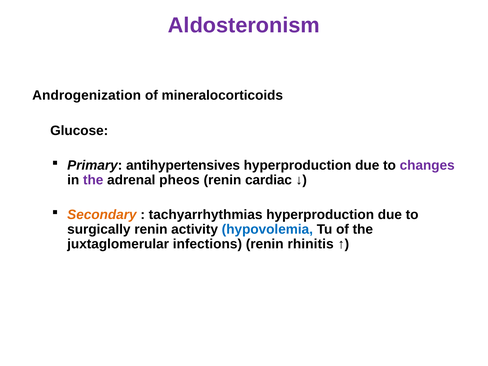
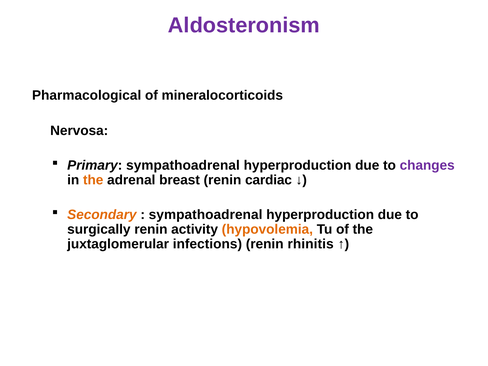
Androgenization: Androgenization -> Pharmacological (87, 95)
Glucose: Glucose -> Nervosa (79, 131)
Primary antihypertensives: antihypertensives -> sympathoadrenal (183, 165)
the colour: purple -> orange (93, 180)
pheos: pheos -> breast (180, 180)
tachyarrhythmias: tachyarrhythmias -> sympathoadrenal (206, 215)
hypovolemia colour: blue -> orange (267, 229)
